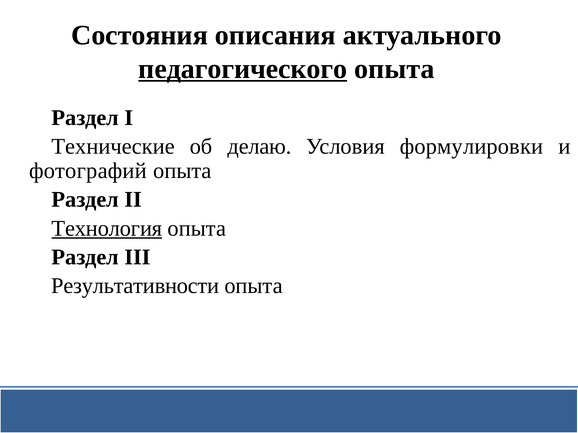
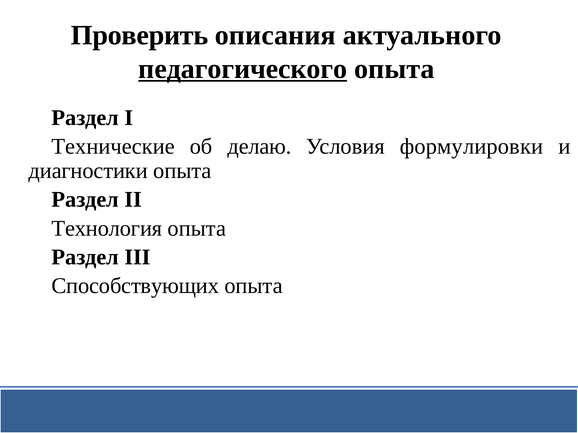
Состояния: Состояния -> Проверить (140, 35)
фотографий: фотографий -> диагностики (88, 171)
Технология underline: present -> none (107, 229)
Результативности: Результативности -> Способствующих (135, 286)
